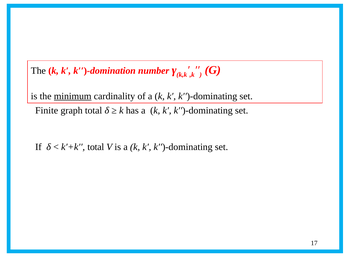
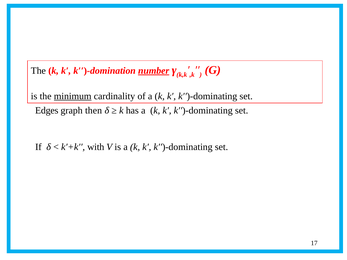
number underline: none -> present (154, 71)
Finite: Finite -> Edges (47, 110)
graph total: total -> then (94, 110)
k′+k′′ total: total -> with (96, 147)
